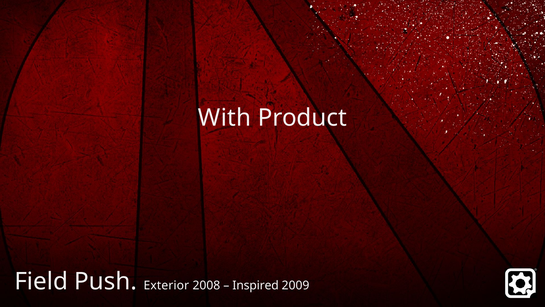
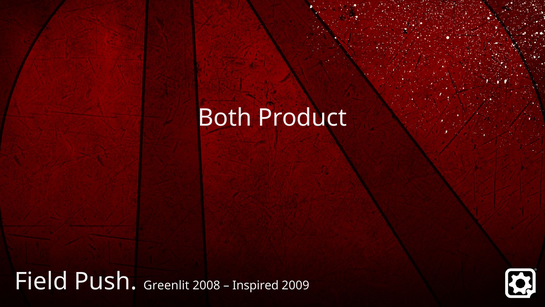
With: With -> Both (225, 118)
Exterior: Exterior -> Greenlit (166, 285)
